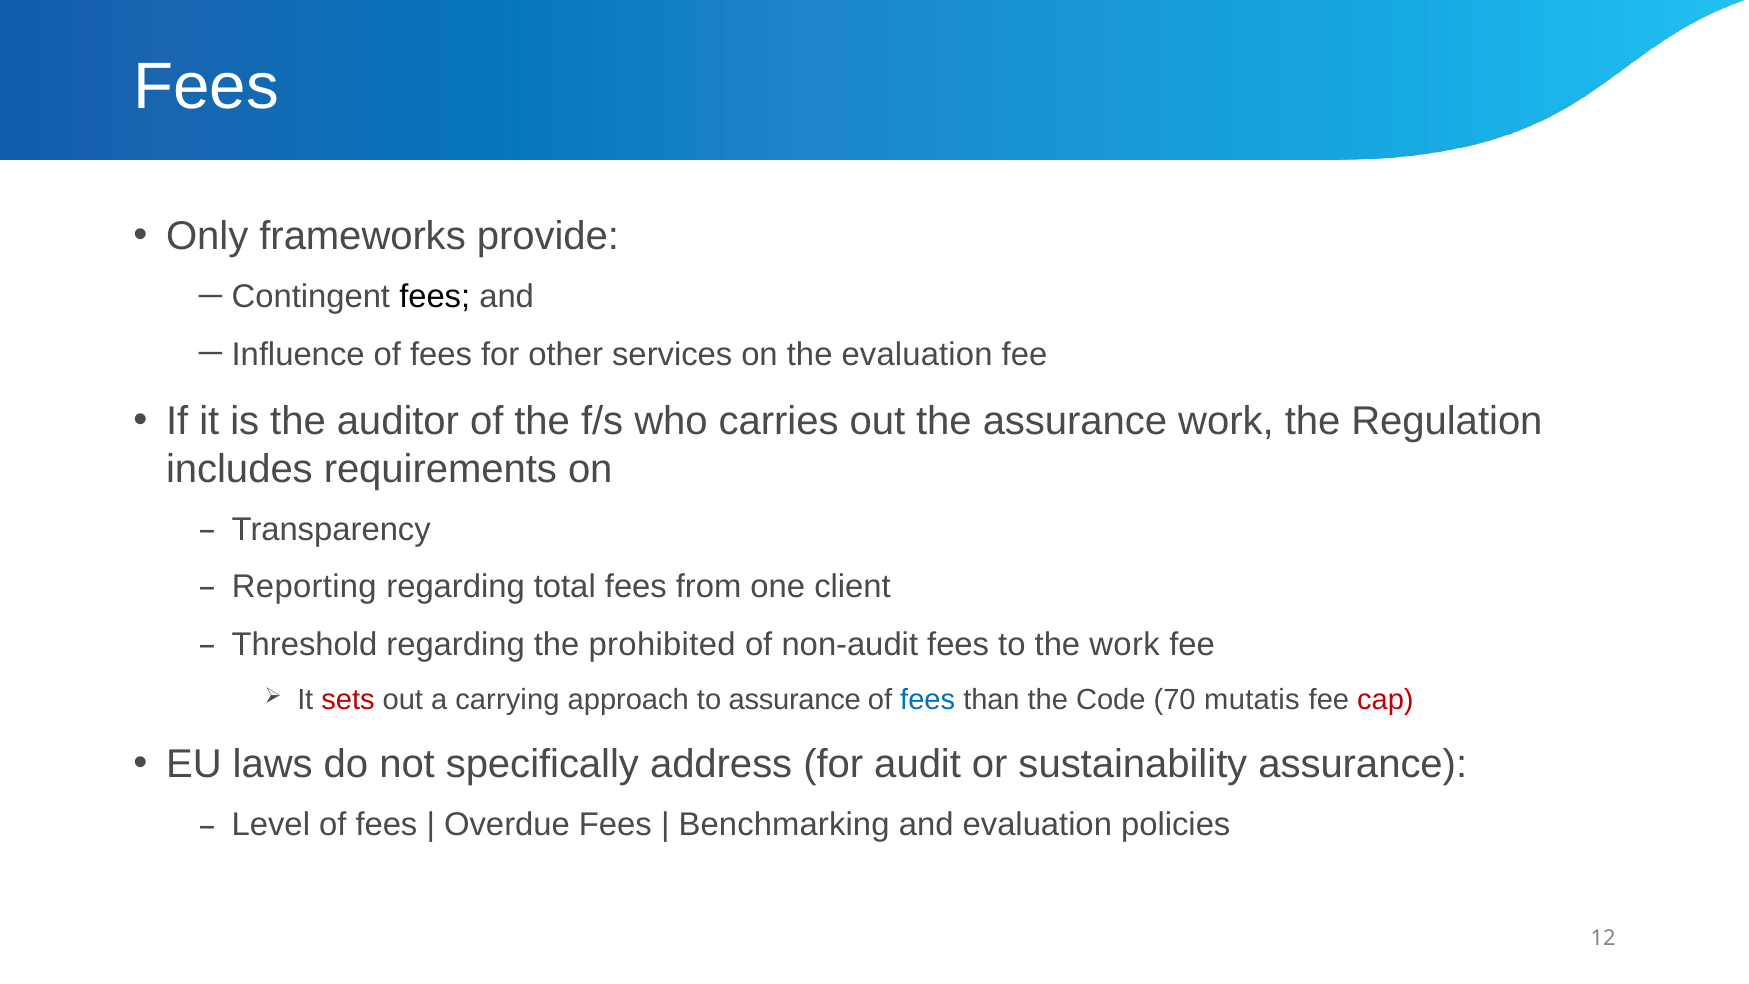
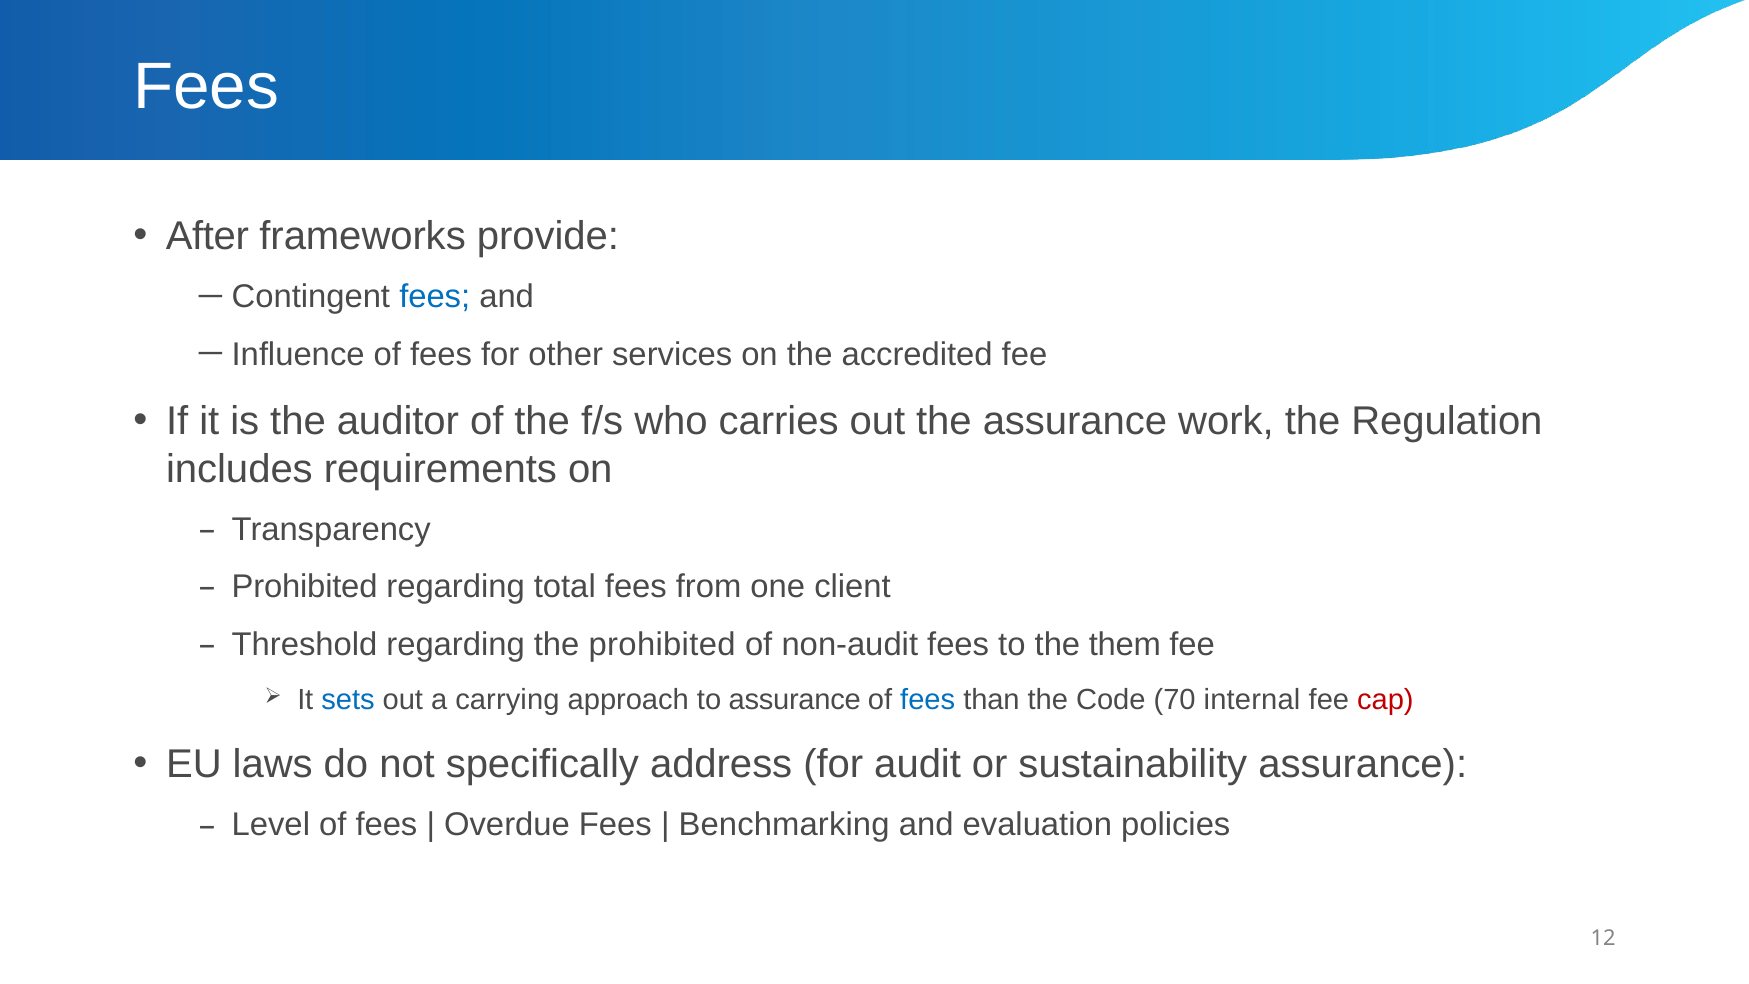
Only: Only -> After (207, 236)
fees colour: black -> blue (435, 297)
the evaluation: evaluation -> accredited (917, 354)
Reporting: Reporting -> Prohibited (305, 587)
the work: work -> them (1125, 644)
sets colour: red -> blue (348, 700)
mutatis: mutatis -> internal (1252, 700)
